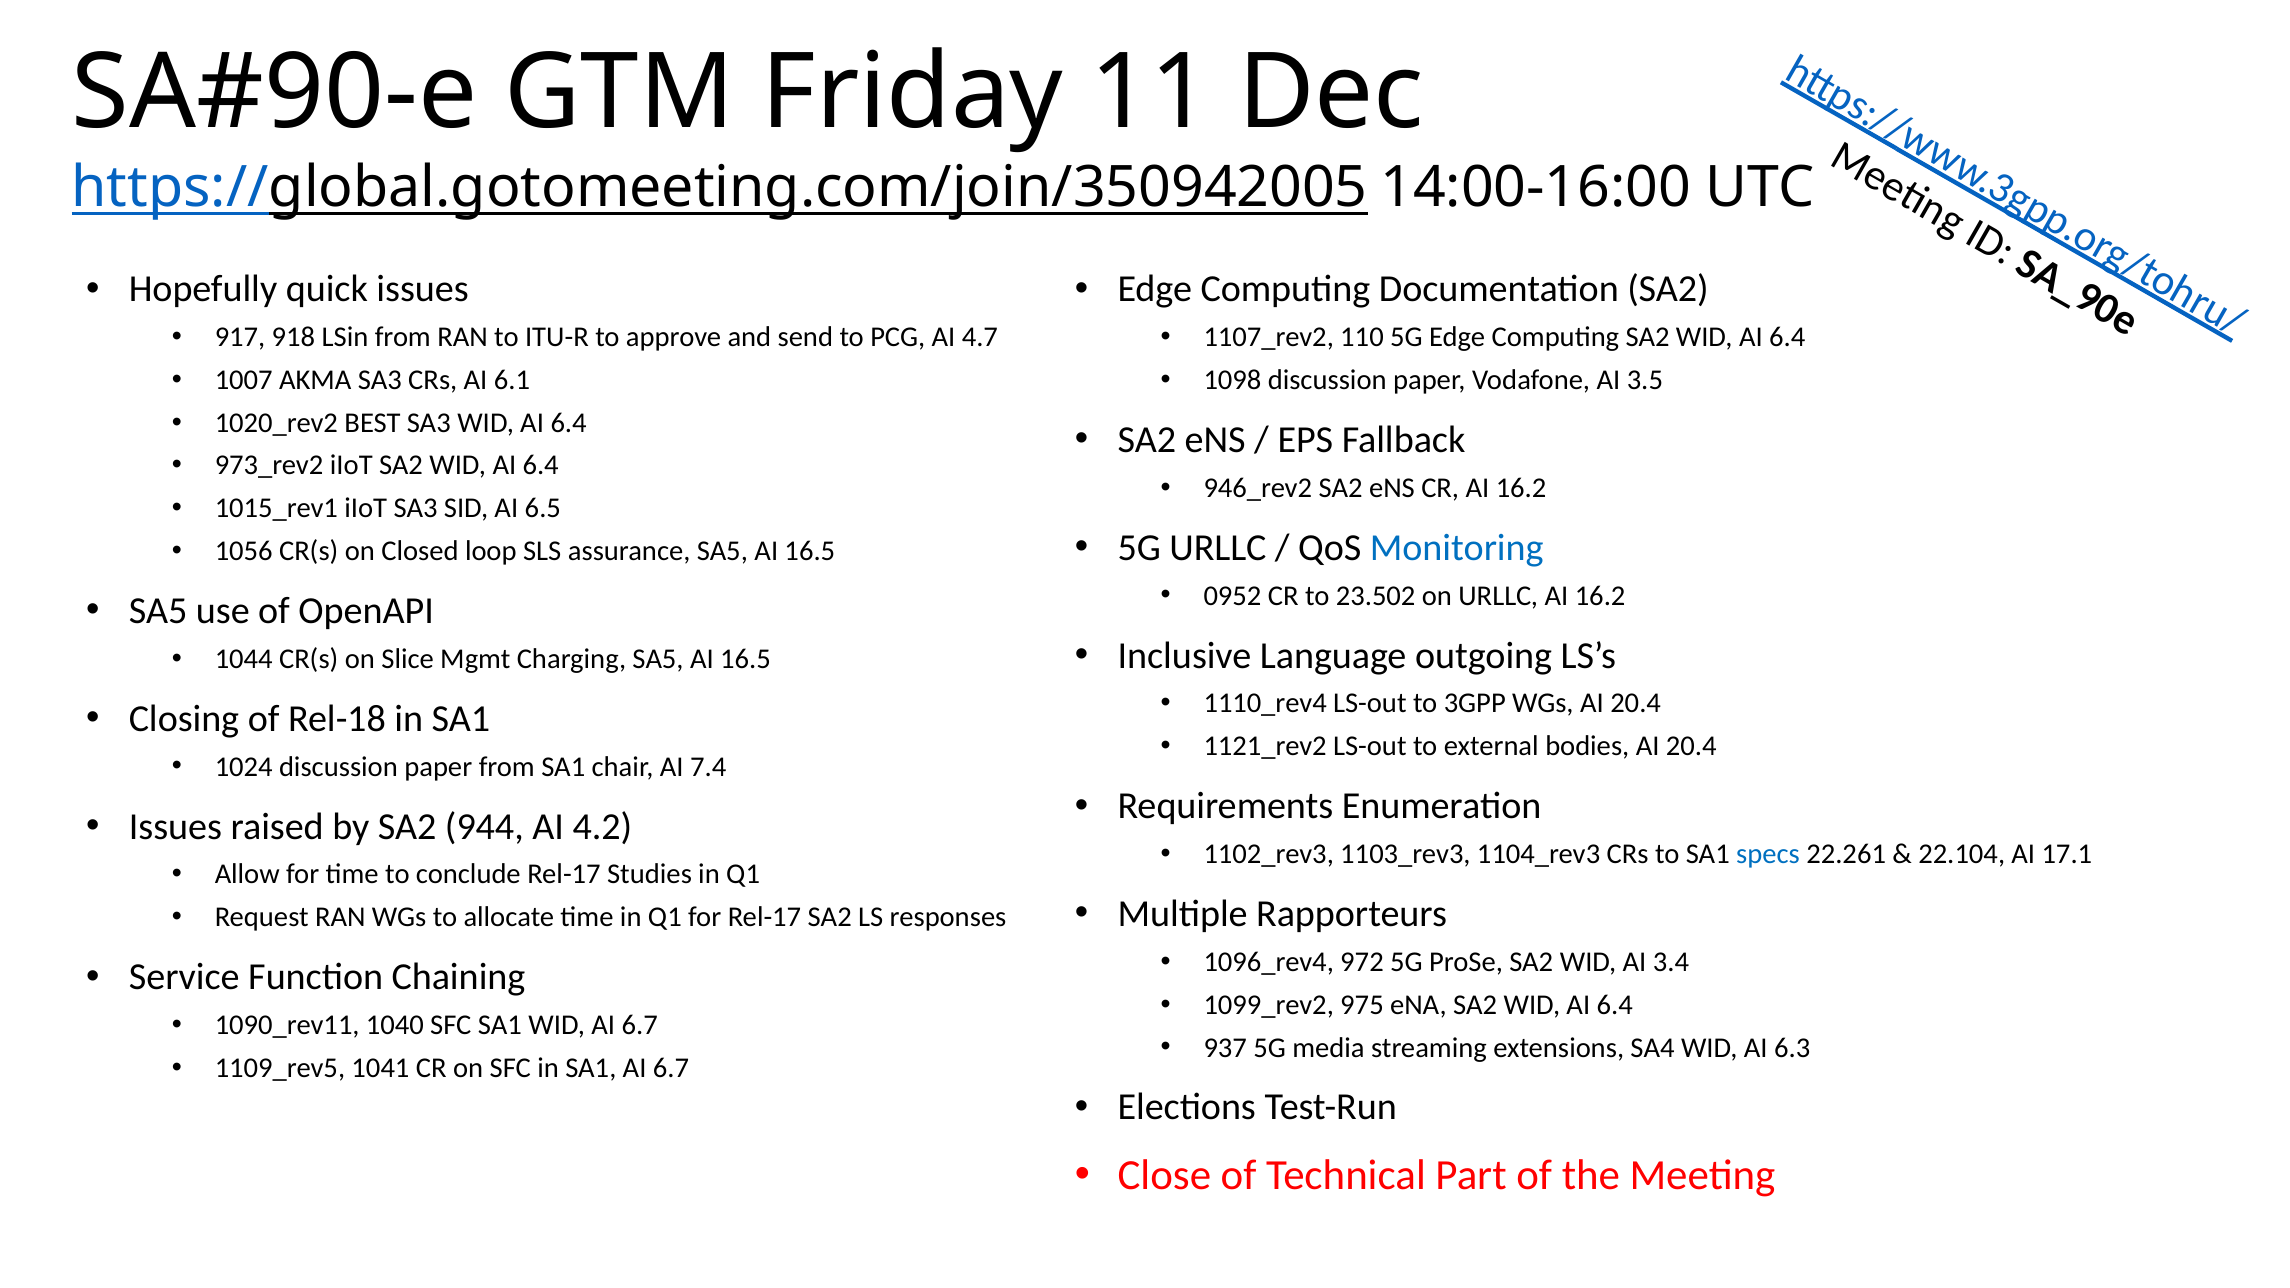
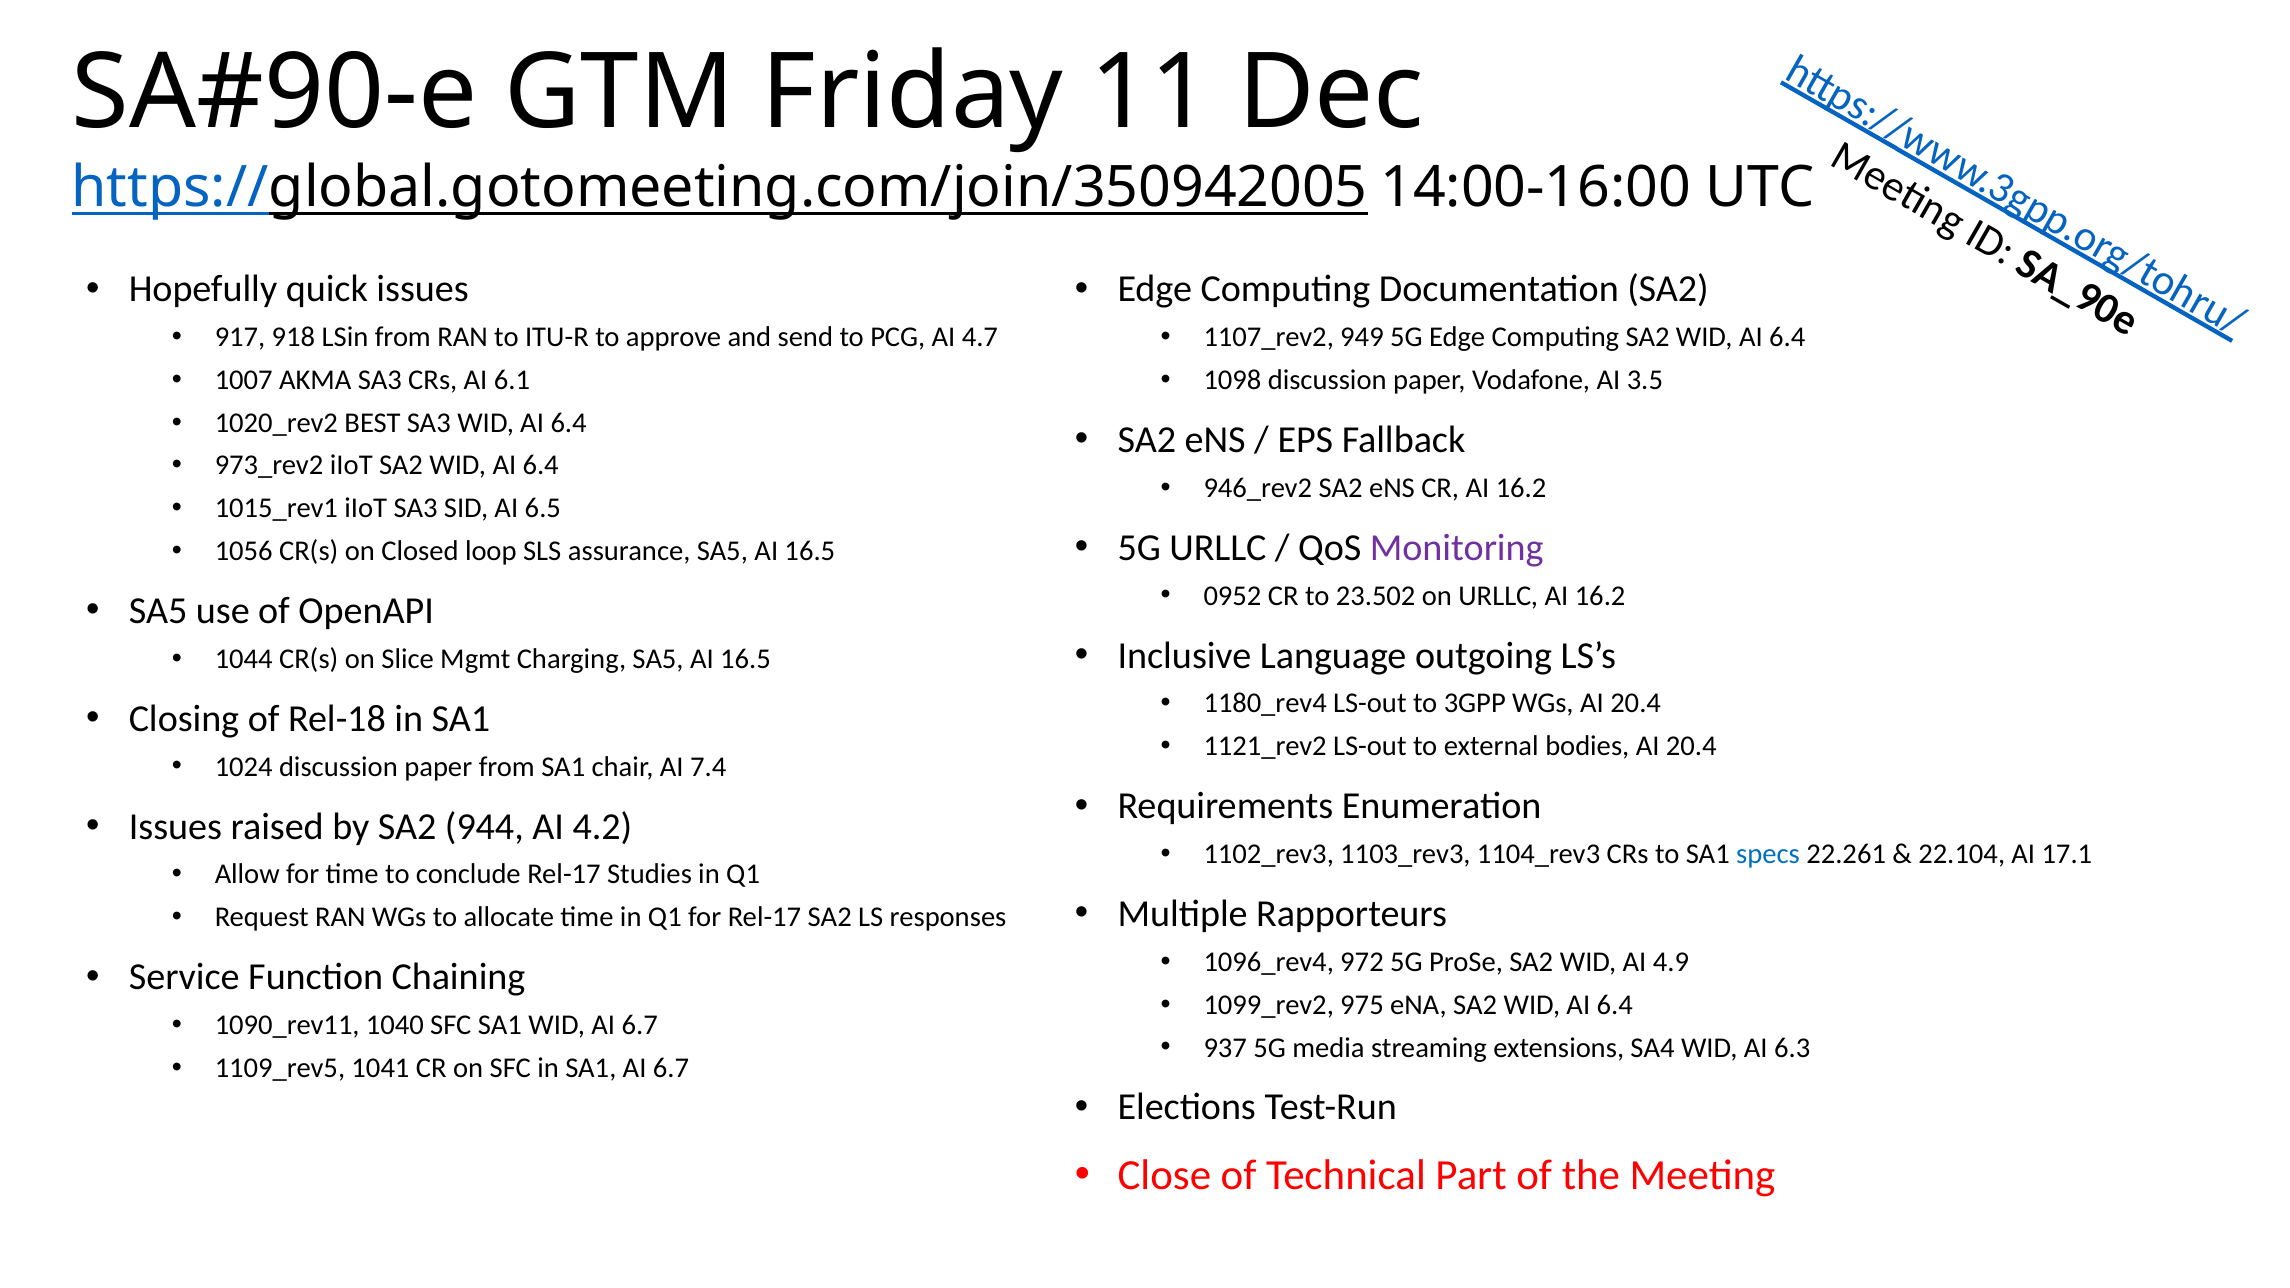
110: 110 -> 949 (1362, 337)
Monitoring colour: blue -> purple (1457, 548)
1110_rev4: 1110_rev4 -> 1180_rev4 (1265, 704)
3.4: 3.4 -> 4.9 (1671, 962)
